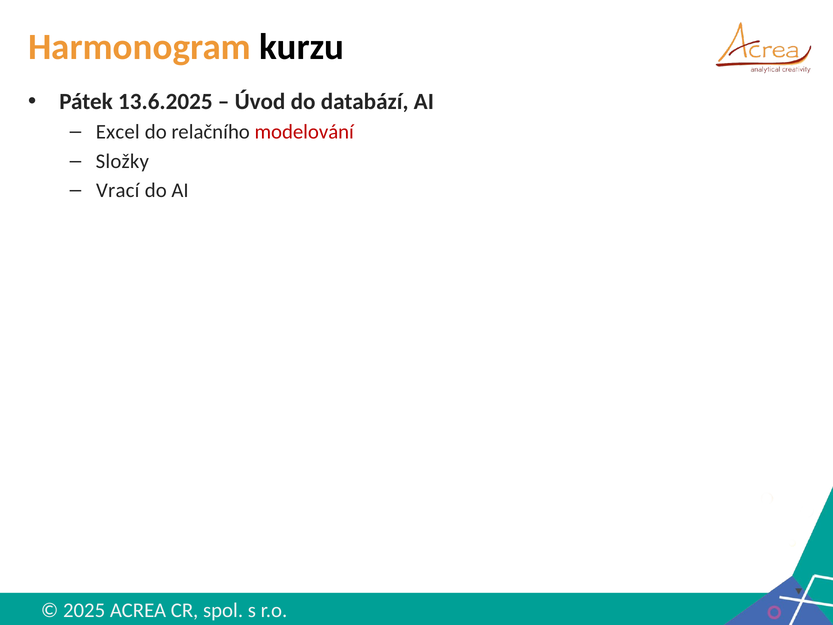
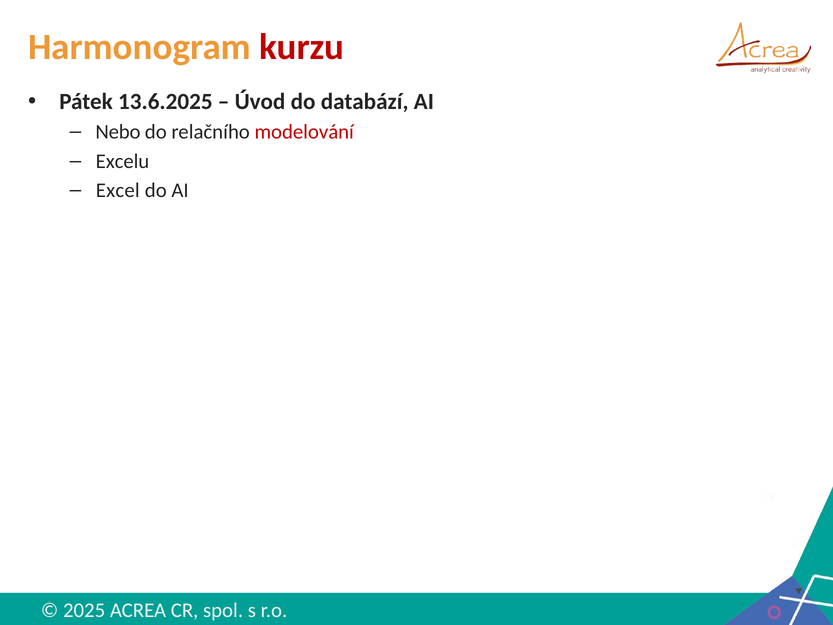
kurzu colour: black -> red (302, 47)
Excel: Excel -> Nebo (118, 132)
Složky: Složky -> Excelu (122, 161)
Vrací: Vrací -> Excel (118, 190)
